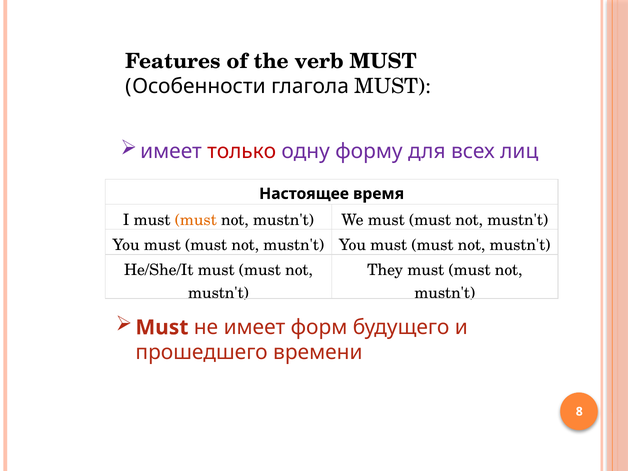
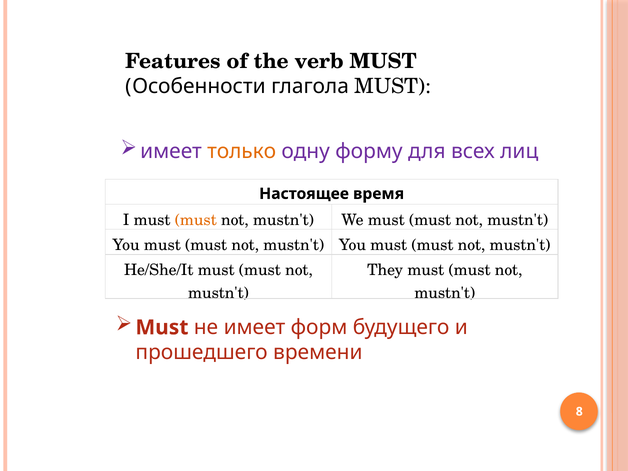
только colour: red -> orange (242, 151)
